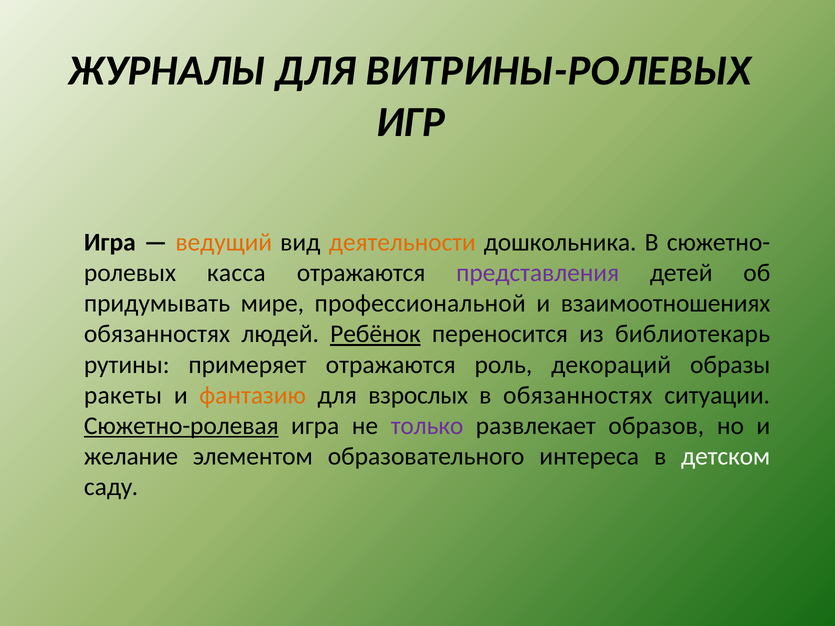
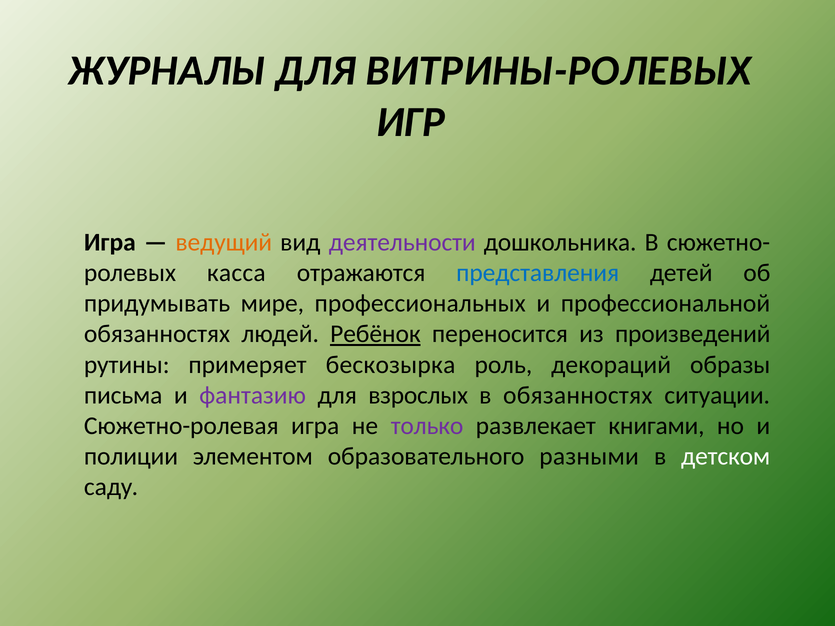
деятельности colour: orange -> purple (402, 242)
представления colour: purple -> blue (538, 273)
профессиональной: профессиональной -> профессиональных (420, 304)
взаимоотношениях: взаимоотношениях -> профессиональной (666, 304)
библиотекарь: библиотекарь -> произведений (693, 334)
примеряет отражаются: отражаются -> бескозырка (391, 365)
ракеты: ракеты -> письма (123, 395)
фантазию colour: orange -> purple (253, 395)
Сюжетно-ролевая underline: present -> none (181, 426)
образов: образов -> книгами (656, 426)
желание: желание -> полиции (131, 457)
интереса: интереса -> разными (589, 457)
